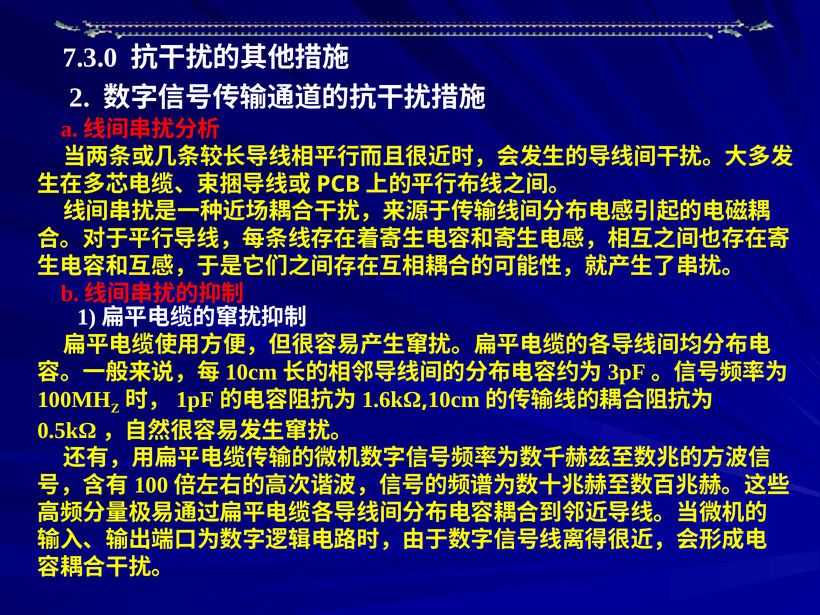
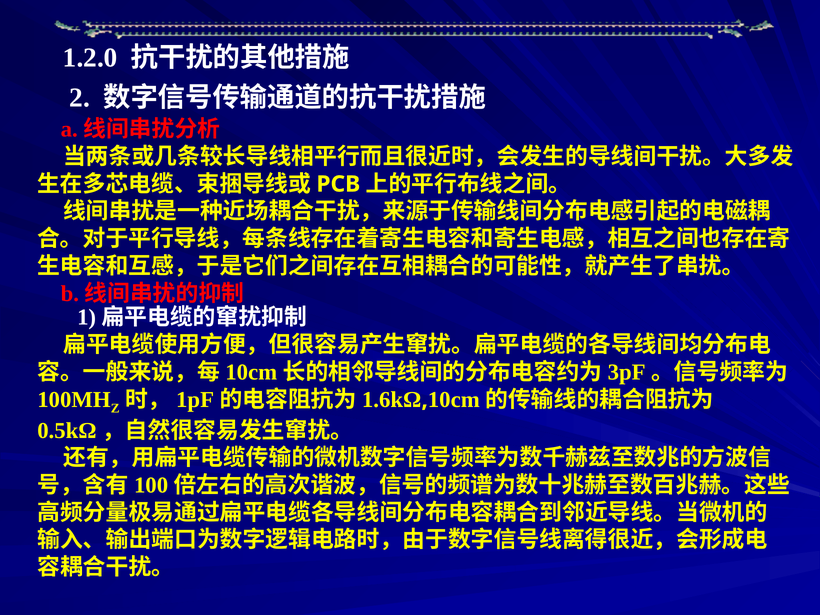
7.3.0: 7.3.0 -> 1.2.0 (90, 58)
